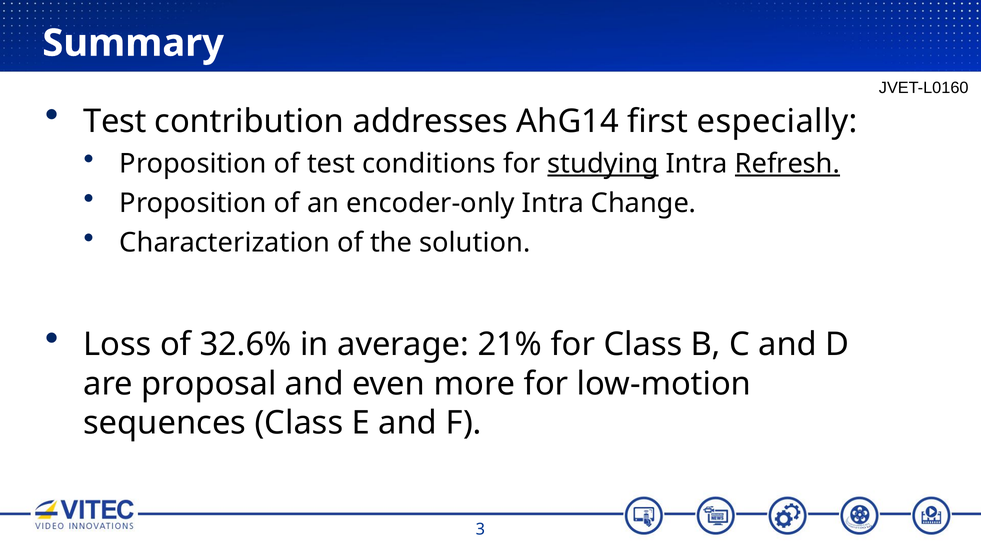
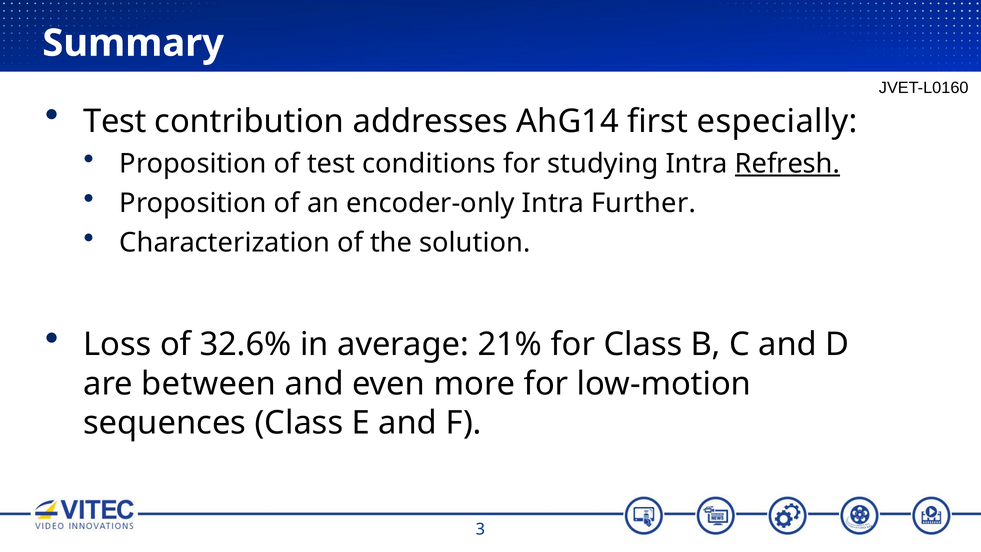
studying underline: present -> none (603, 164)
Change: Change -> Further (643, 203)
proposal: proposal -> between (209, 384)
